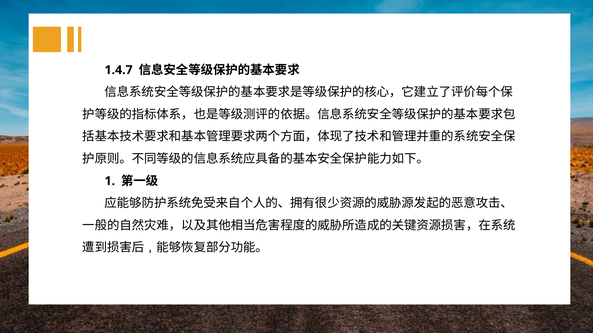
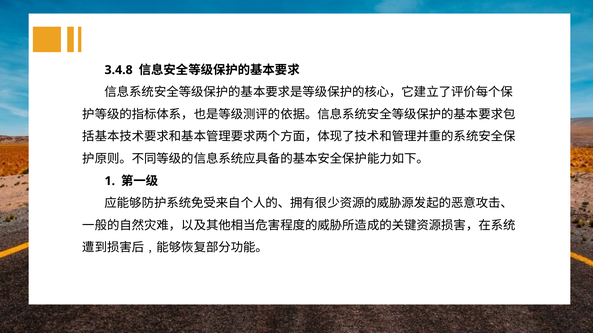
1.4.7: 1.4.7 -> 3.4.8 (119, 70)
